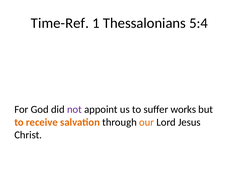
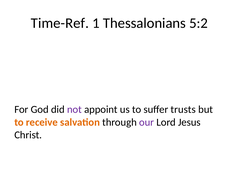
5:4: 5:4 -> 5:2 (199, 23)
works: works -> trusts (183, 110)
our colour: orange -> purple (147, 122)
